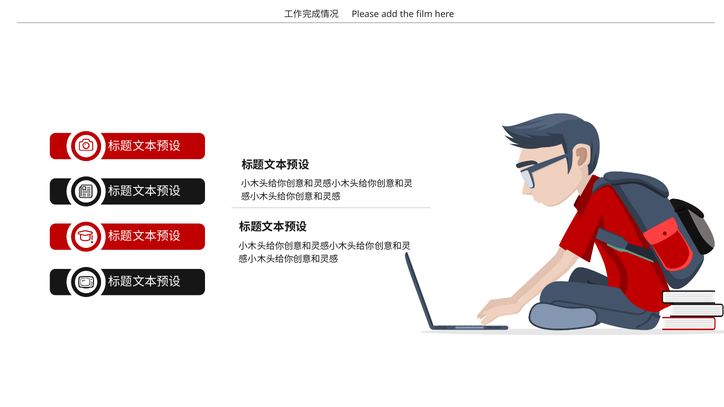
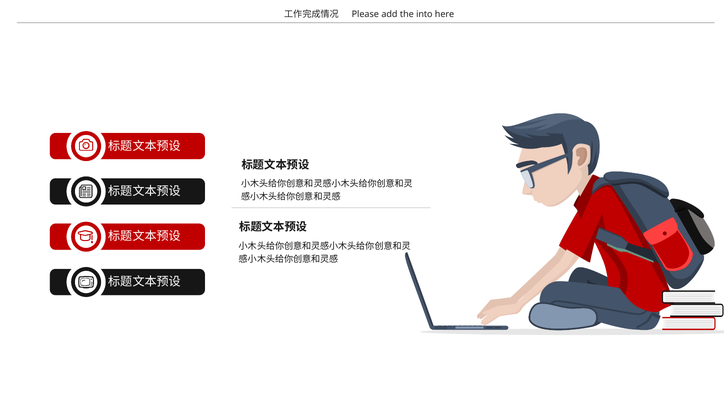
film: film -> into (424, 14)
